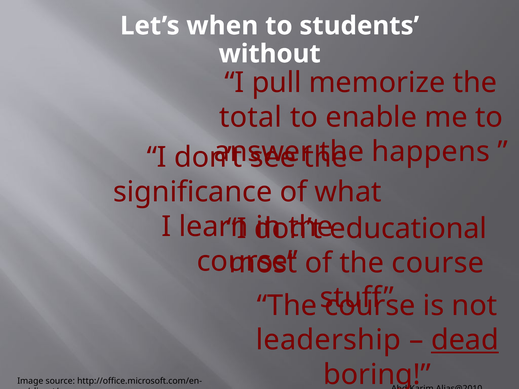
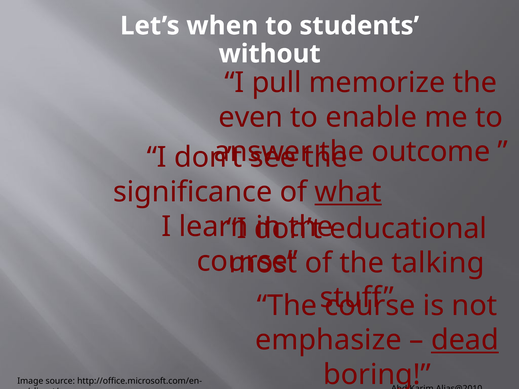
total: total -> even (251, 117)
happens: happens -> outcome (431, 152)
what underline: none -> present (348, 192)
of the course: course -> talking (438, 263)
leadership: leadership -> emphasize (328, 340)
